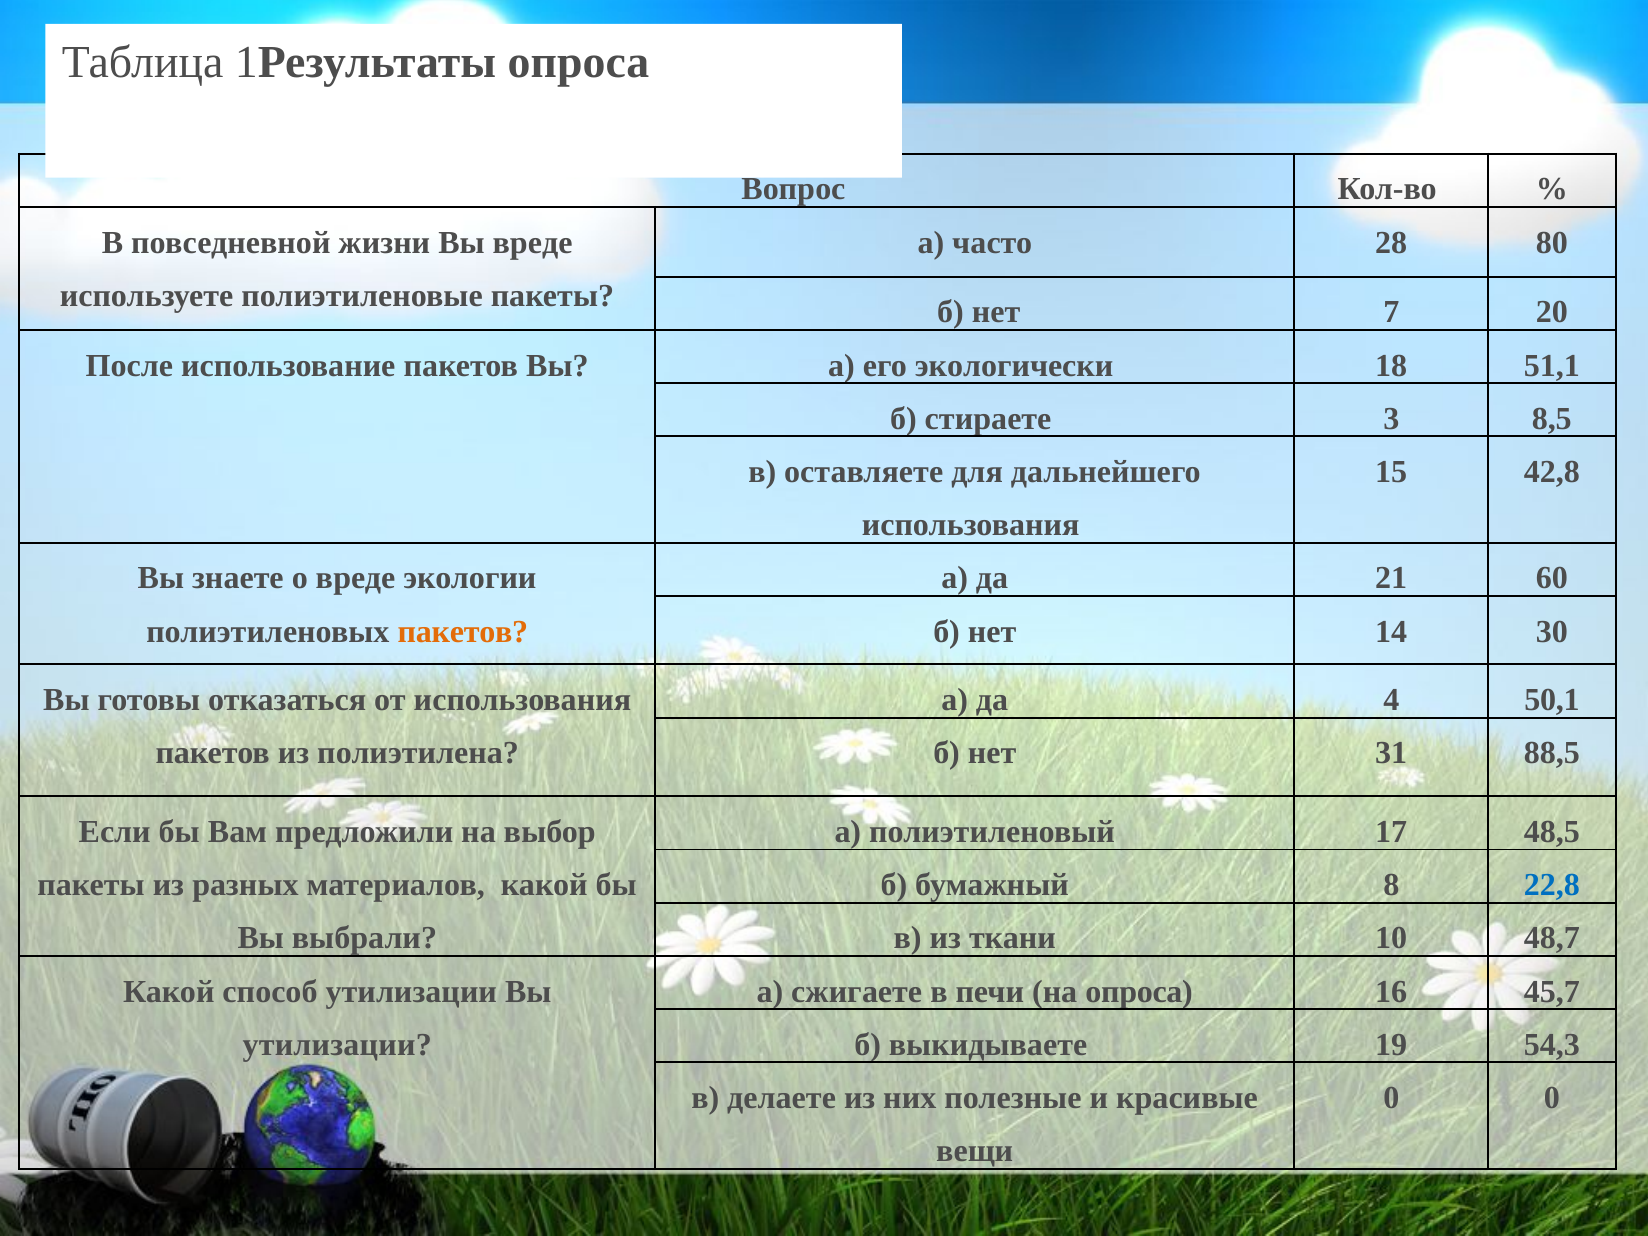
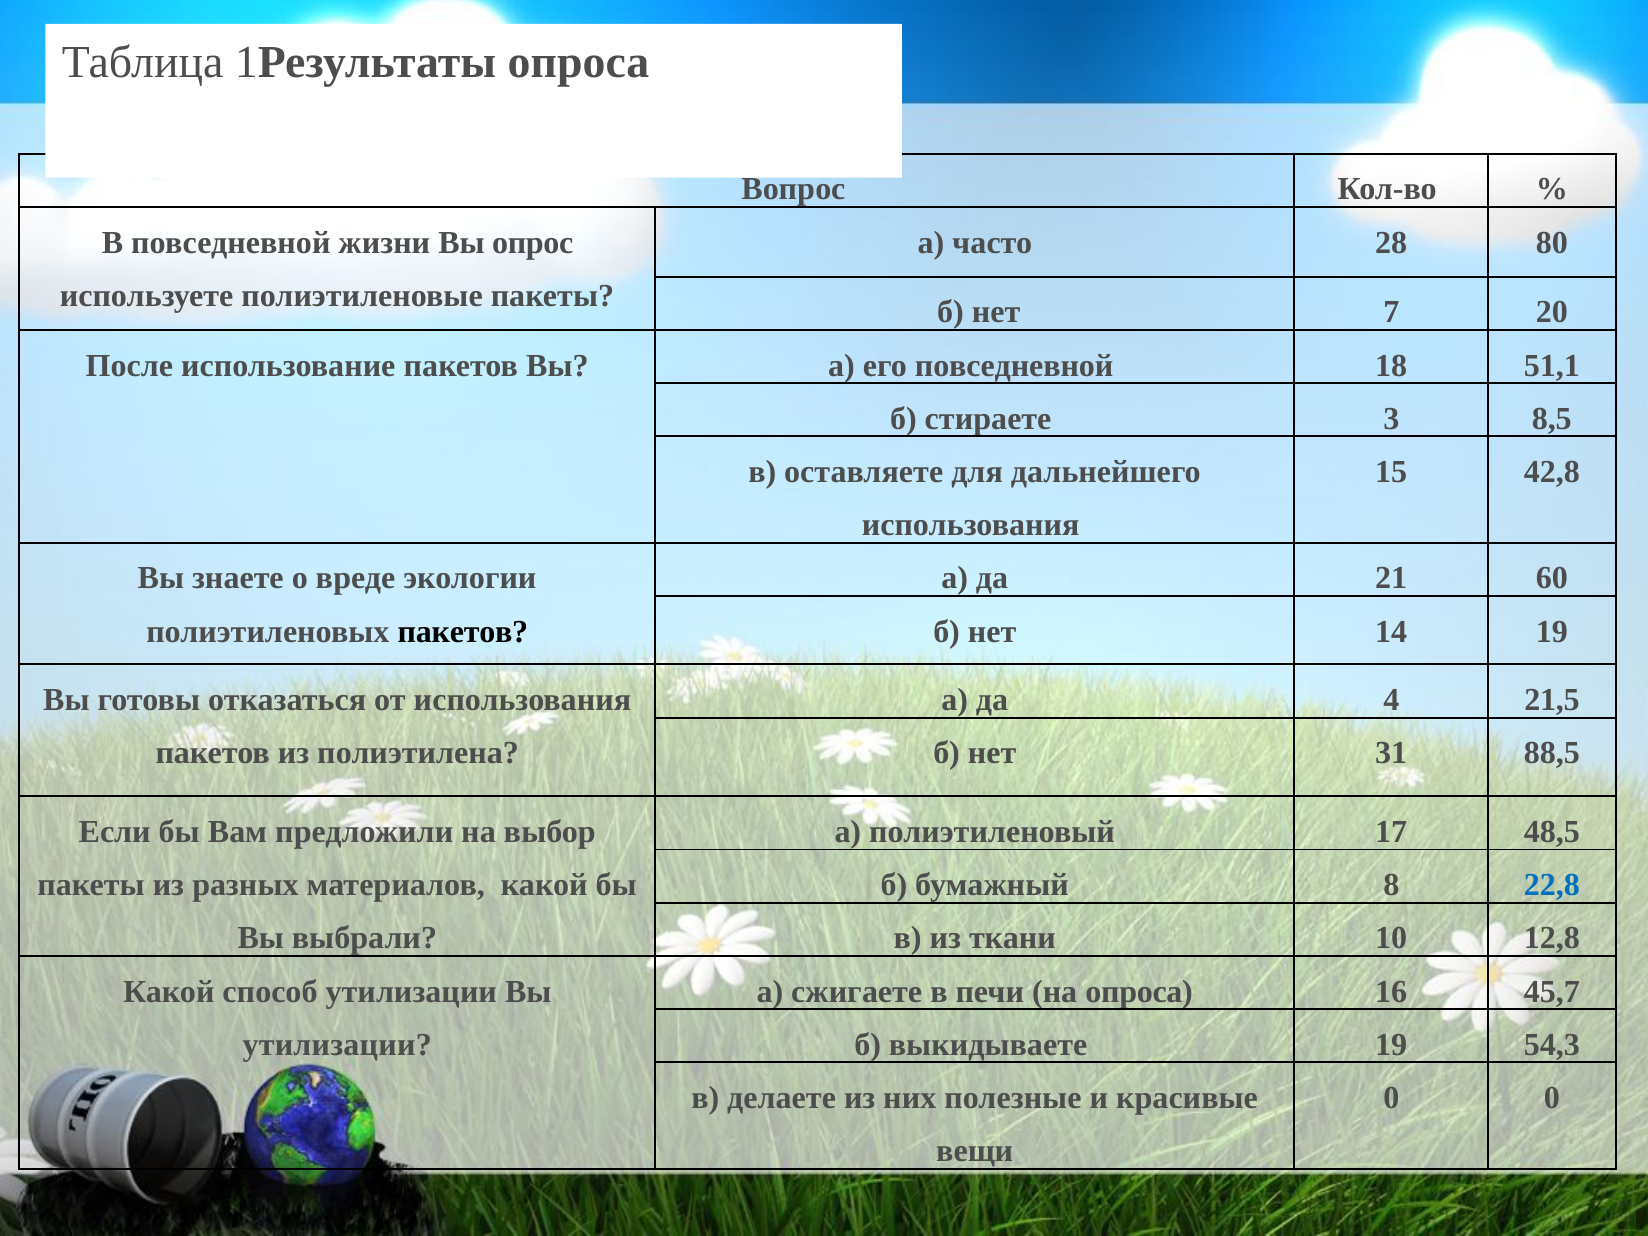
Вы вреде: вреде -> опрос (533, 242)
его экологически: экологически -> повседневной (1014, 366)
пакетов colour: orange -> black (463, 631)
14 30: 30 -> 19 (1552, 631)
50,1: 50,1 -> 21,5 (1552, 700)
48,7: 48,7 -> 12,8 (1552, 938)
